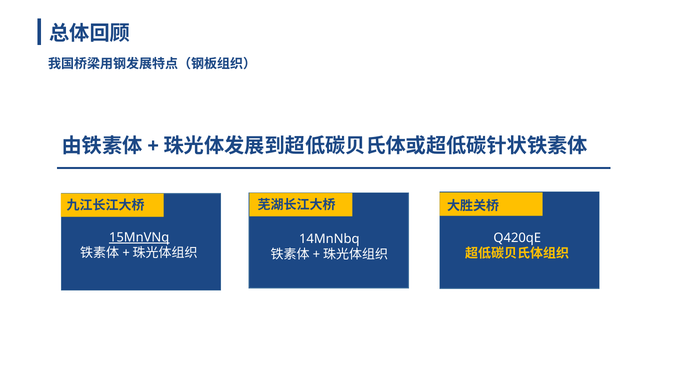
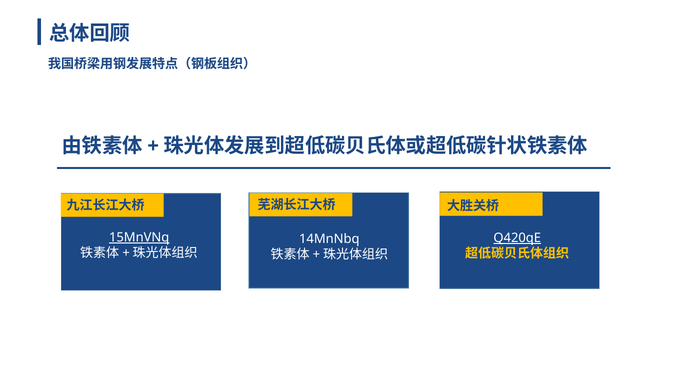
Q420qE underline: none -> present (517, 238)
